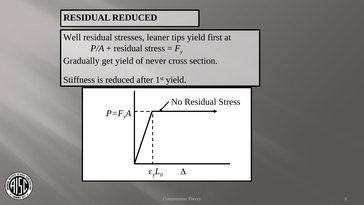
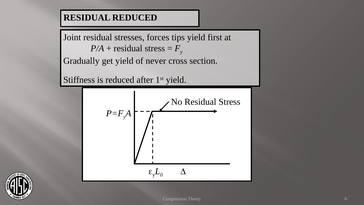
Well: Well -> Joint (72, 37)
leaner: leaner -> forces (158, 37)
